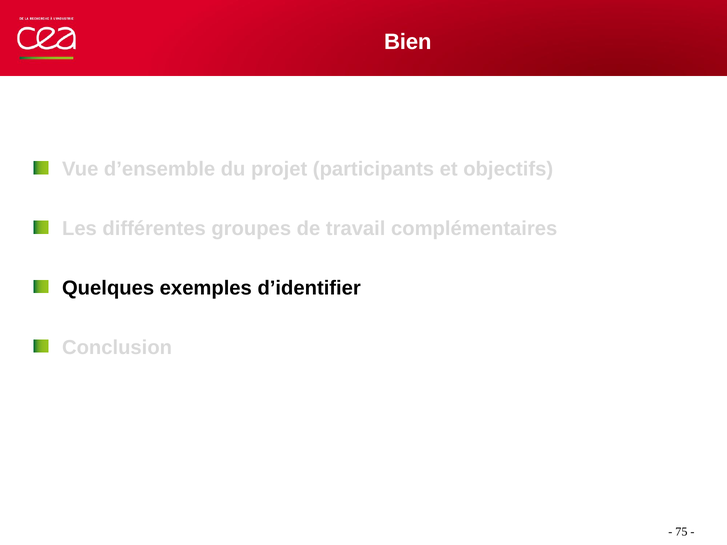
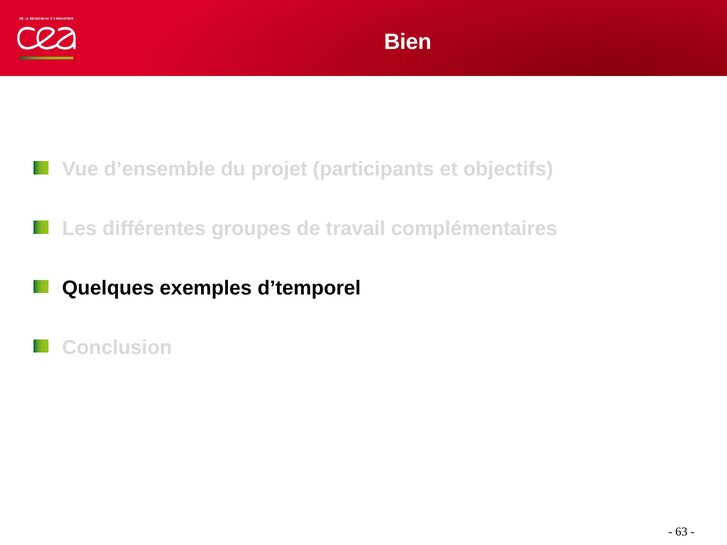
d’identifier: d’identifier -> d’temporel (309, 288)
75: 75 -> 63 (681, 532)
